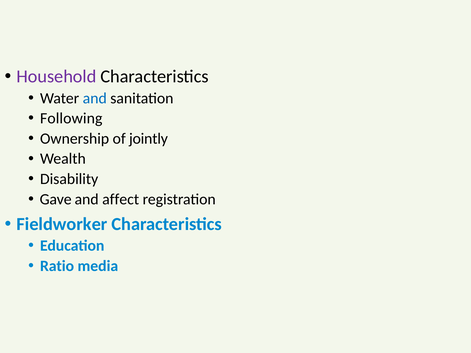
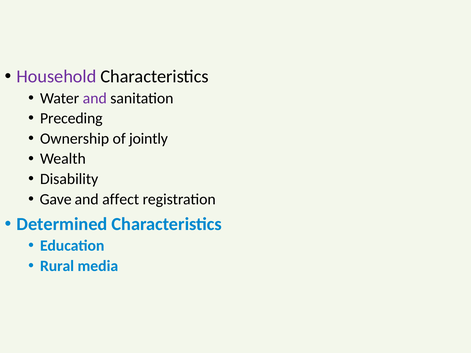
and colour: blue -> purple (95, 98)
Following: Following -> Preceding (71, 118)
Fieldworker: Fieldworker -> Determined (62, 224)
Ratio: Ratio -> Rural (57, 266)
